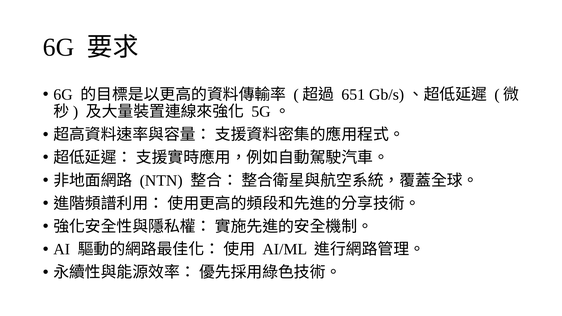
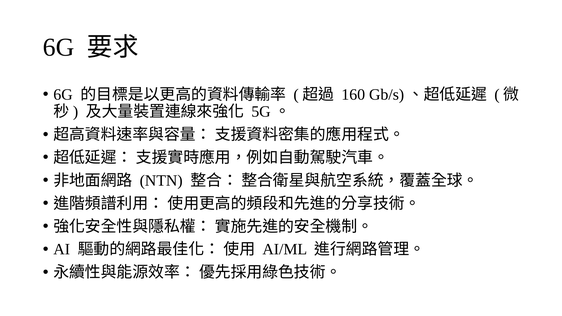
651: 651 -> 160 (353, 95)
